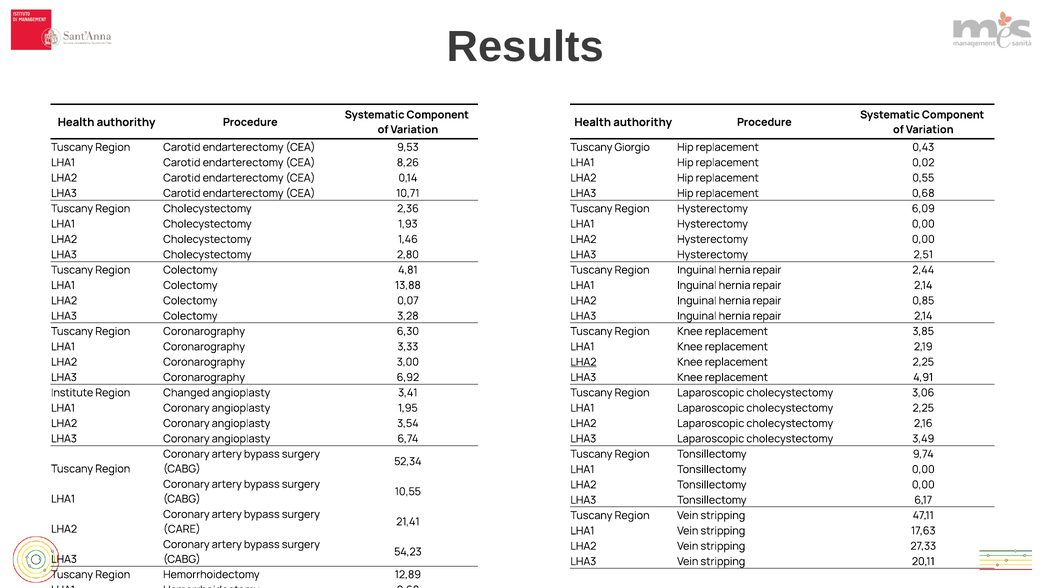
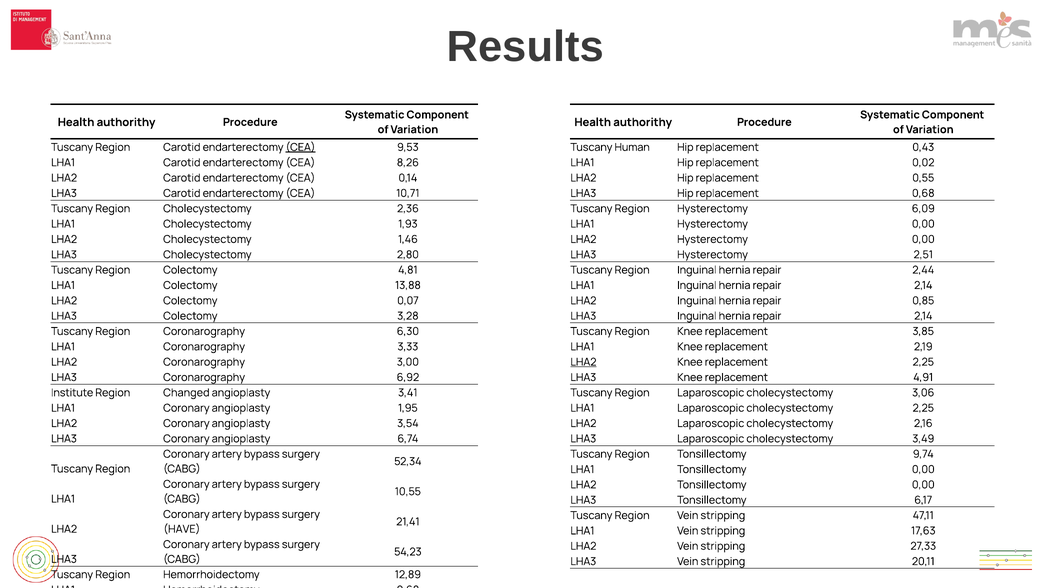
CEA underline: none -> present (301, 147)
Giorgio: Giorgio -> Human (632, 147)
CARE: CARE -> HAVE (182, 529)
